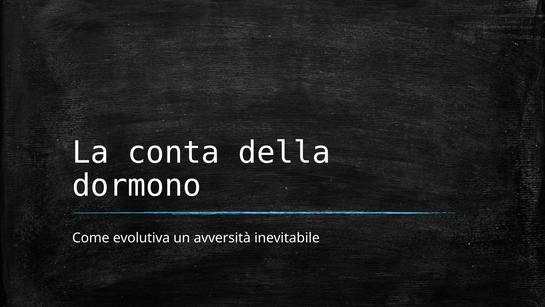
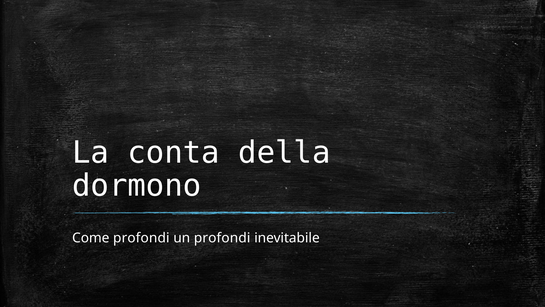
Come evolutiva: evolutiva -> profondi (141, 238)
un avversità: avversità -> profondi (222, 238)
